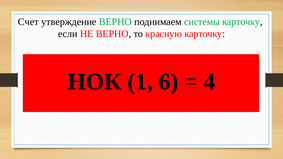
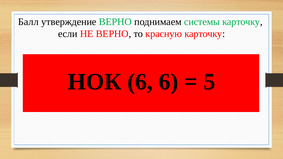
Счет: Счет -> Балл (28, 22)
НОК 1: 1 -> 6 (140, 82)
4: 4 -> 5 (209, 82)
